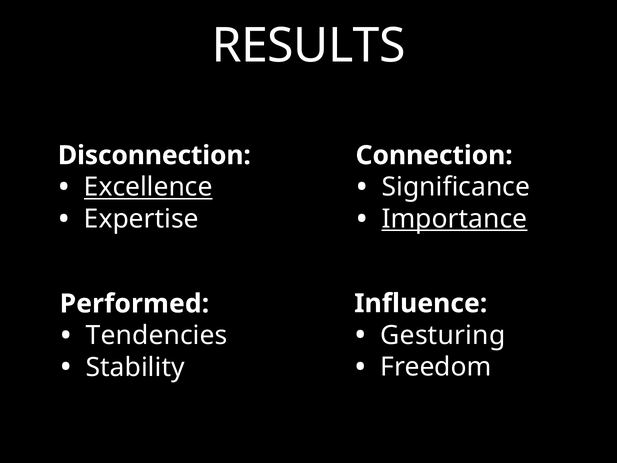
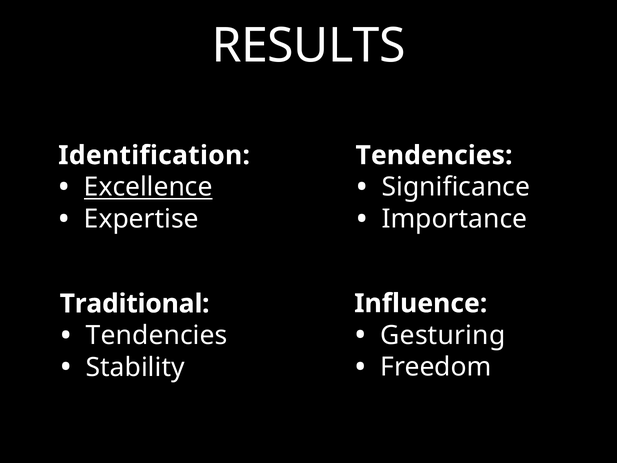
Disconnection: Disconnection -> Identification (154, 155)
Connection: Connection -> Tendencies (434, 155)
Importance underline: present -> none (454, 219)
Performed: Performed -> Traditional (135, 304)
